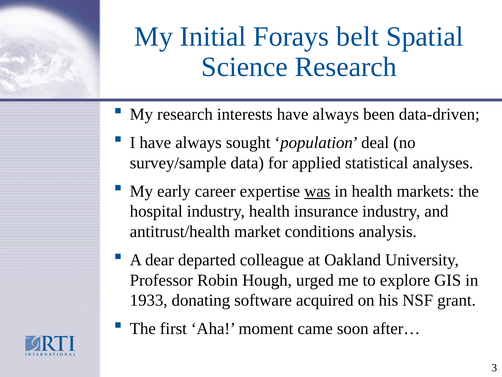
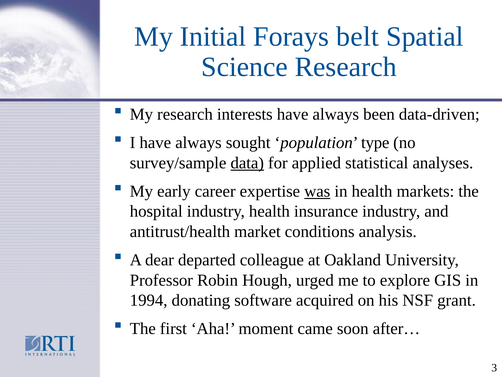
deal: deal -> type (375, 143)
data underline: none -> present (247, 163)
1933: 1933 -> 1994 (149, 300)
